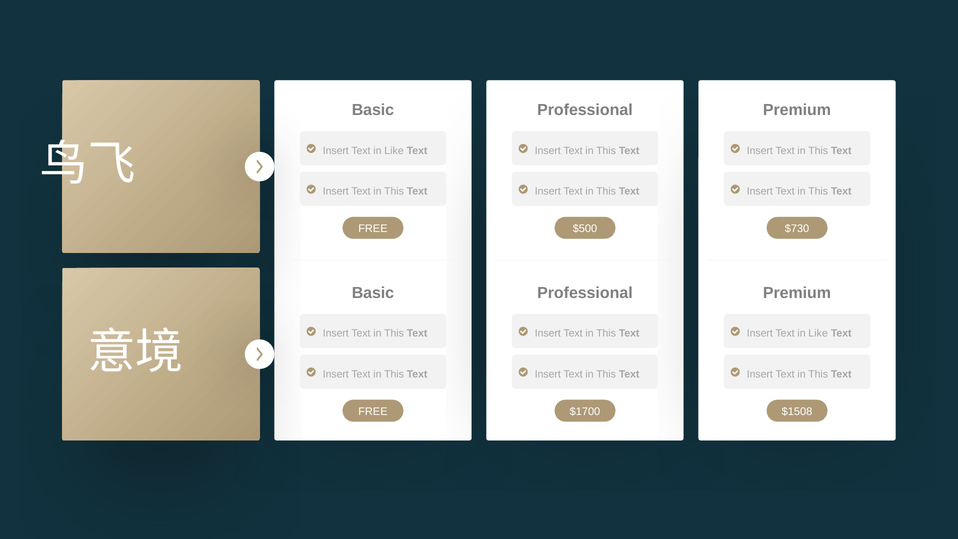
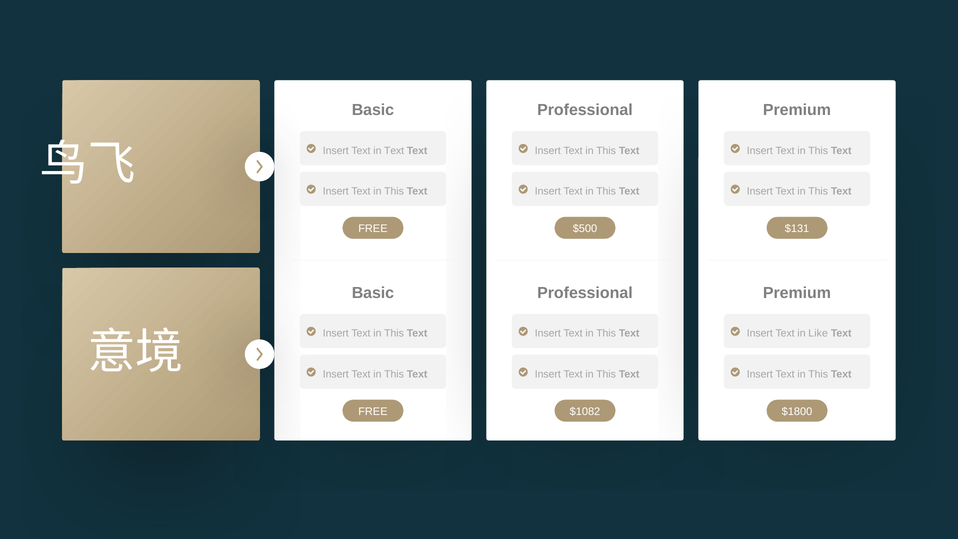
Like: Like -> Text (394, 151)
$730: $730 -> $131 (797, 229)
$1700: $1700 -> $1082 (585, 411)
$1508: $1508 -> $1800 (797, 411)
